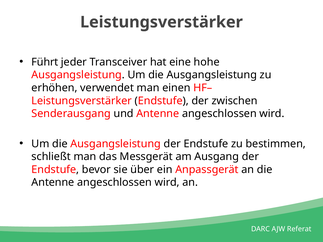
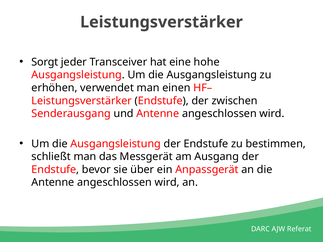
Führt: Führt -> Sorgt (45, 62)
